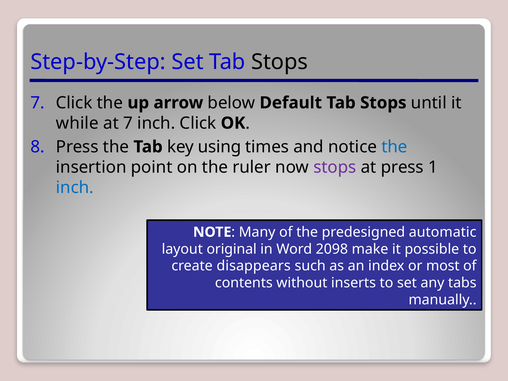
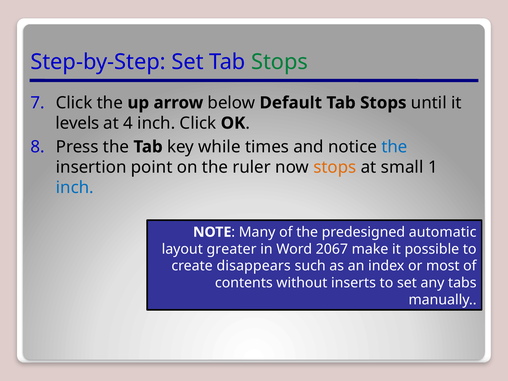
Stops colour: black -> green (280, 62)
while: while -> levels (77, 123)
at 7: 7 -> 4 (128, 123)
using: using -> while (219, 147)
stops colour: purple -> orange (335, 167)
at press: press -> small (402, 167)
original: original -> greater (232, 249)
2098: 2098 -> 2067 (332, 249)
